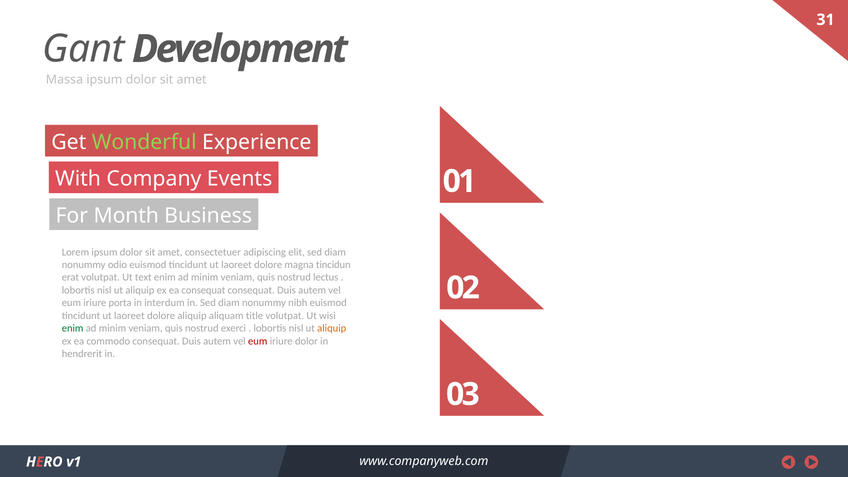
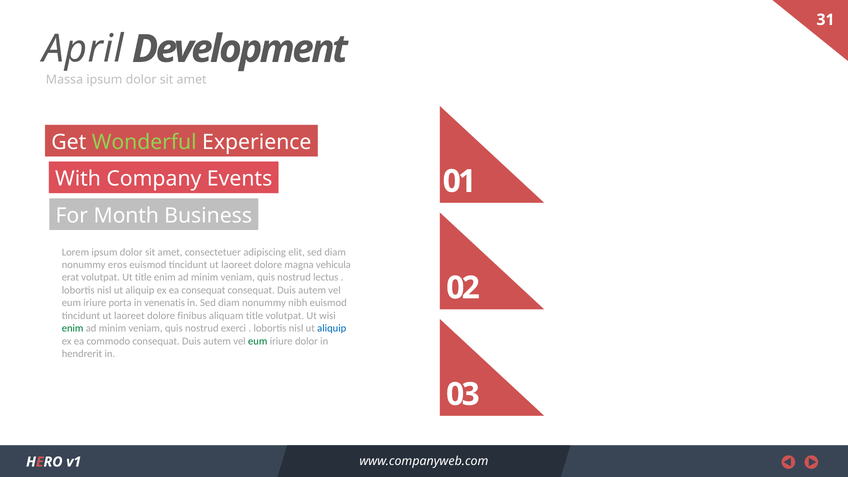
Gant: Gant -> April (83, 49)
odio: odio -> eros (117, 265)
tincidun: tincidun -> vehicula (333, 265)
Ut text: text -> title (143, 277)
interdum: interdum -> venenatis (165, 303)
dolore aliquip: aliquip -> finibus (192, 316)
aliquip colour: orange -> blue (332, 328)
eum colour: red -> green (258, 341)
